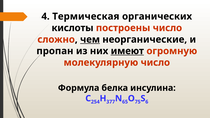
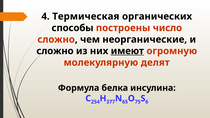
кислоты: кислоты -> способы (73, 28)
чем underline: present -> none (90, 39)
пропан: пропан -> сложно (55, 51)
молекулярную число: число -> делят (155, 63)
